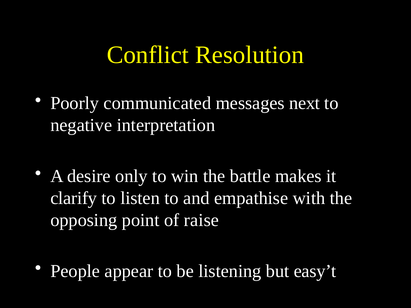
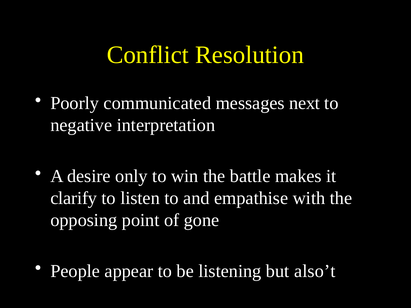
raise: raise -> gone (202, 220)
easy’t: easy’t -> also’t (315, 271)
